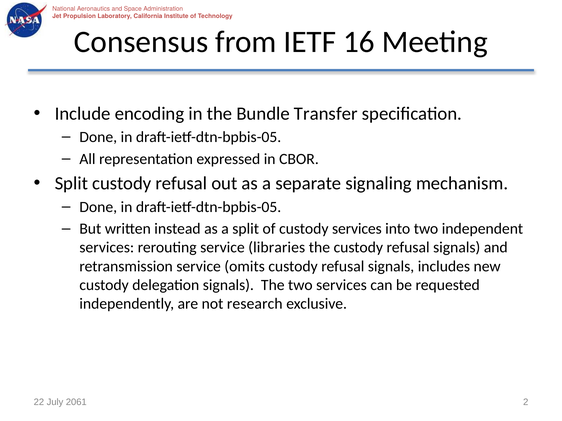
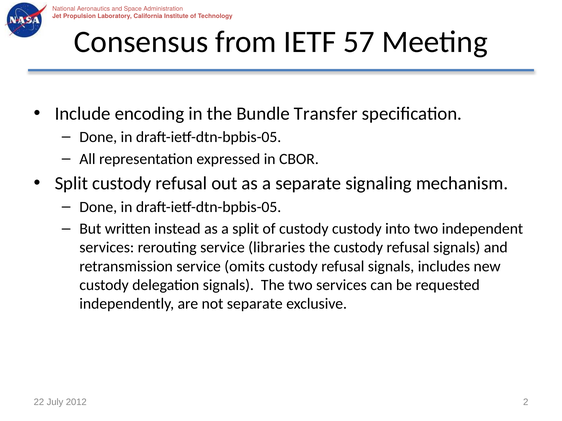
16: 16 -> 57 (359, 42)
custody services: services -> custody (357, 229)
not research: research -> separate (255, 304)
2061: 2061 -> 2012 (76, 403)
